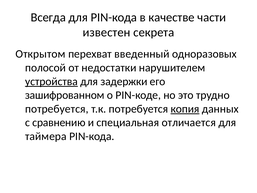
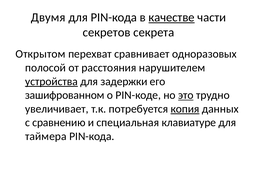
Всегда: Всегда -> Двумя (48, 17)
качестве underline: none -> present (172, 17)
известен: известен -> секретов (107, 32)
введенный: введенный -> сравнивает (142, 54)
недостатки: недостатки -> расстояния (109, 68)
это underline: none -> present (186, 95)
потребуется: потребуется -> увеличивает (57, 109)
отличается: отличается -> клавиатуре (189, 122)
